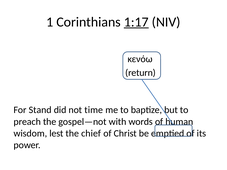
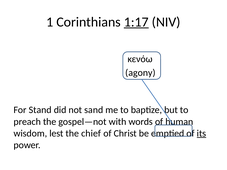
return: return -> agony (140, 73)
time: time -> sand (94, 110)
its underline: none -> present (201, 134)
